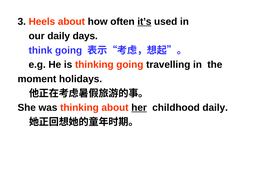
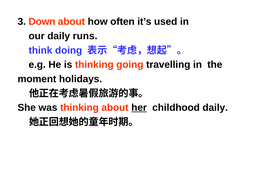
Heels: Heels -> Down (42, 22)
it’s underline: present -> none (144, 22)
days: days -> runs (85, 36)
think going: going -> doing (69, 50)
